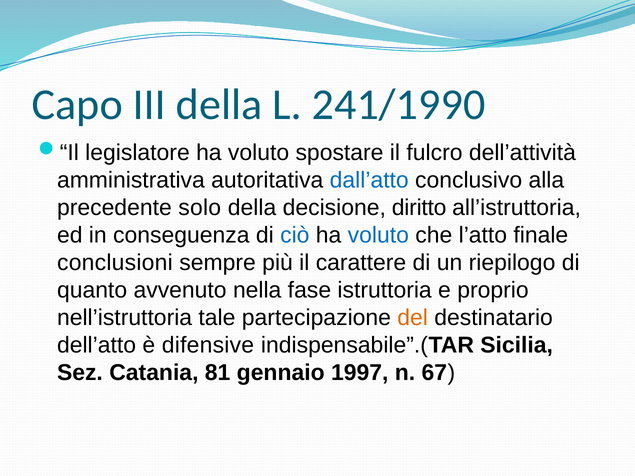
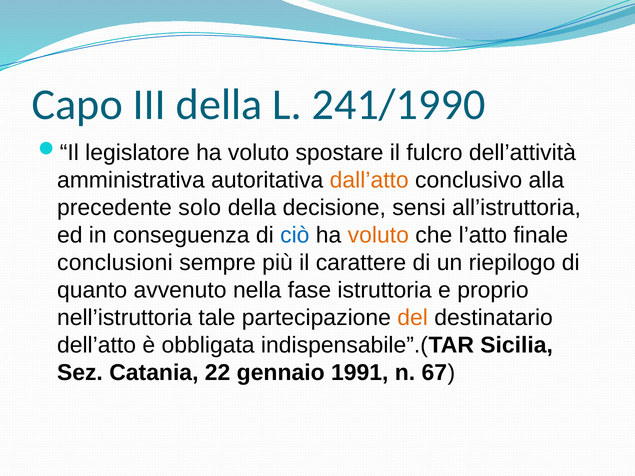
dall’atto colour: blue -> orange (369, 180)
diritto: diritto -> sensi (419, 208)
voluto colour: blue -> orange (378, 235)
difensive: difensive -> obbligata (208, 345)
81: 81 -> 22 (218, 373)
1997: 1997 -> 1991 (360, 373)
